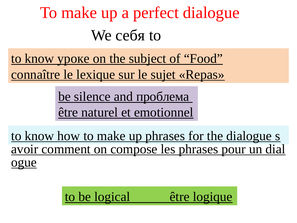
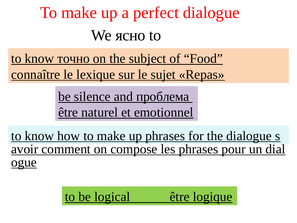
себя: себя -> ясно (130, 35)
уроке: уроке -> точно (74, 59)
